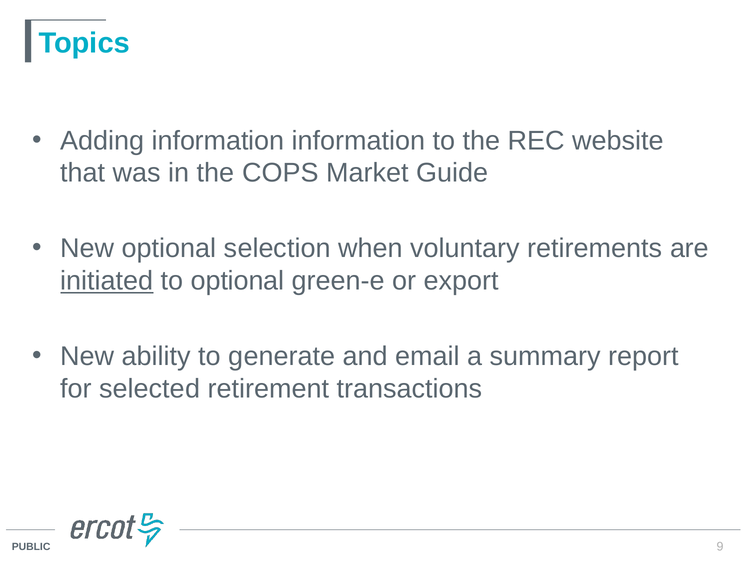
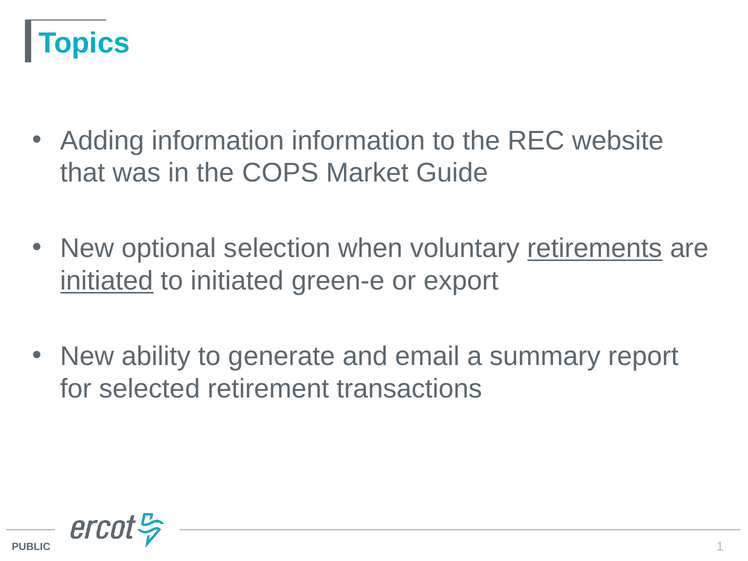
retirements underline: none -> present (595, 249)
to optional: optional -> initiated (237, 281)
9: 9 -> 1 (720, 547)
